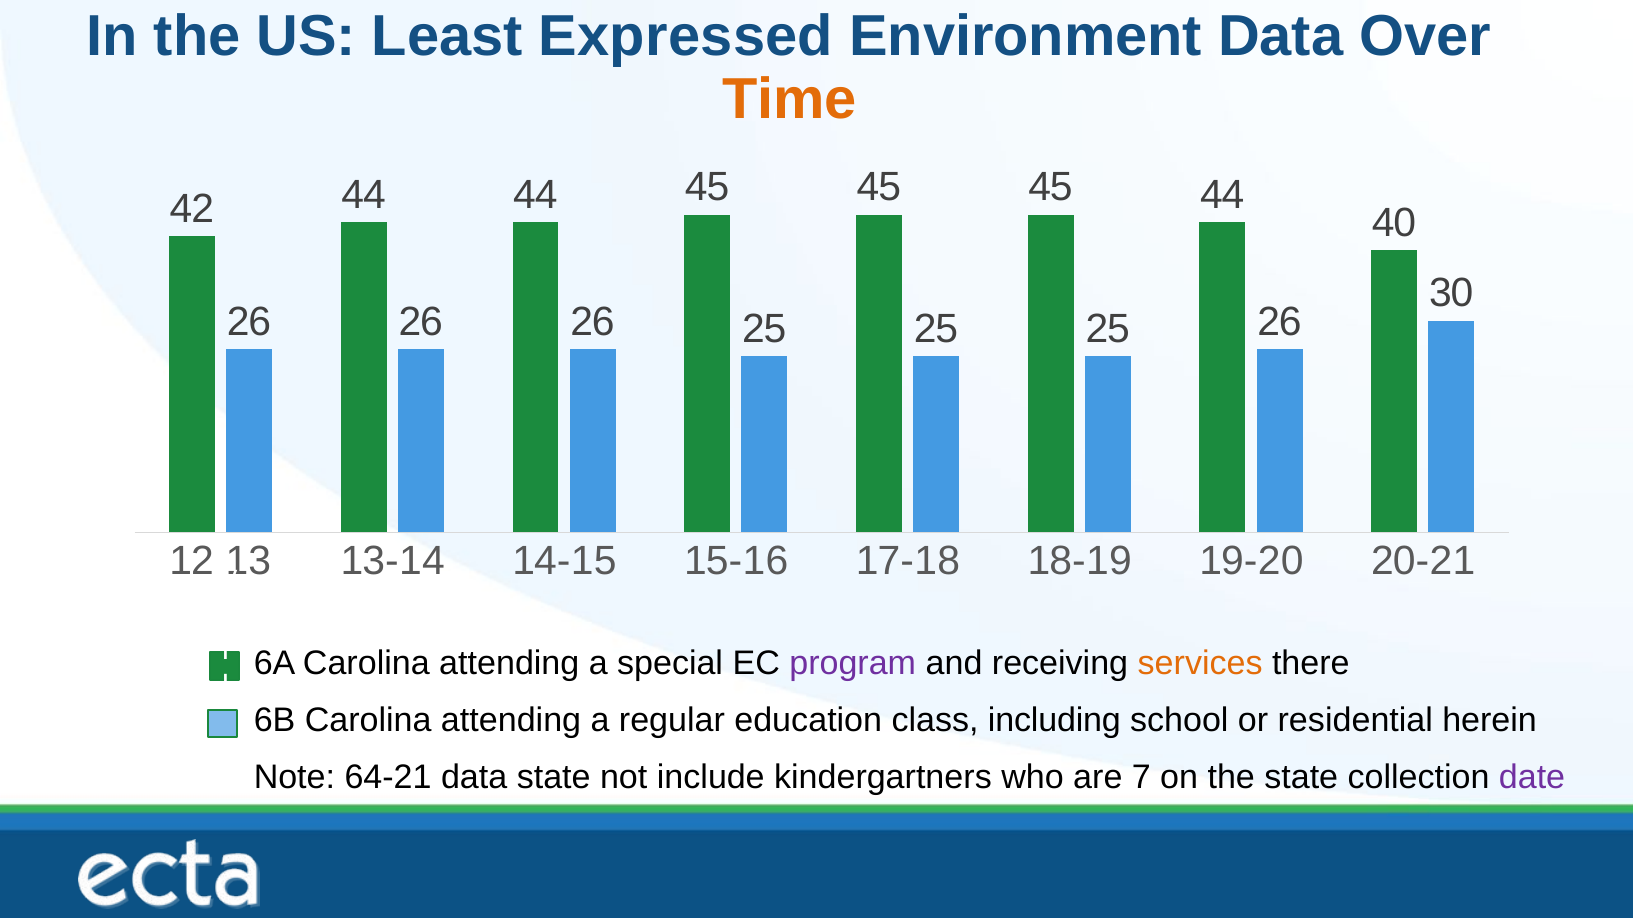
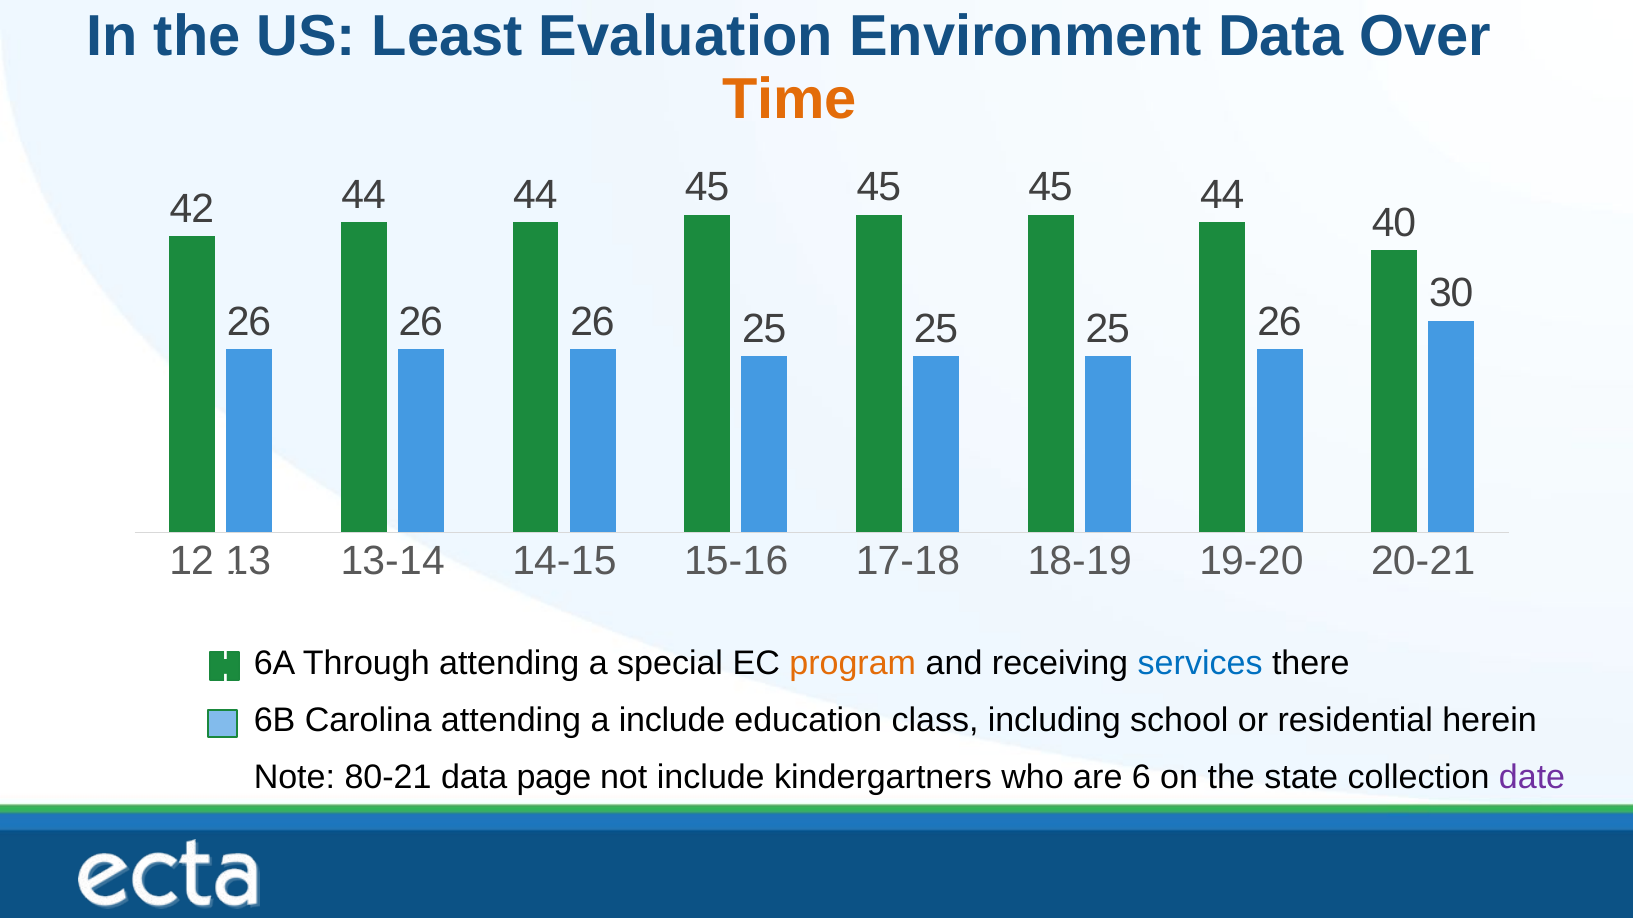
Expressed: Expressed -> Evaluation (686, 37)
6A Carolina: Carolina -> Through (366, 664)
program colour: purple -> orange (853, 664)
services colour: orange -> blue (1200, 664)
a regular: regular -> include (672, 721)
64-21: 64-21 -> 80-21 (388, 778)
data state: state -> page (554, 778)
7: 7 -> 6 (1141, 778)
